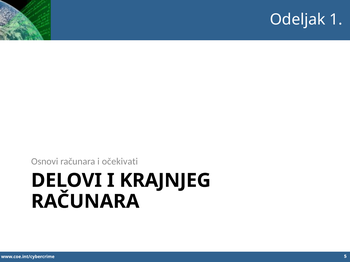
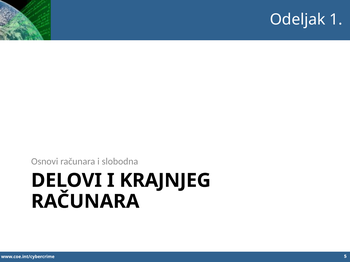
očekivati: očekivati -> slobodna (120, 162)
